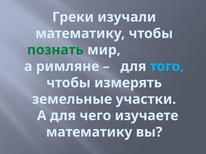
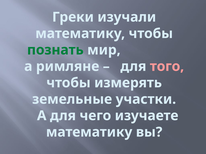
того colour: light blue -> pink (167, 67)
